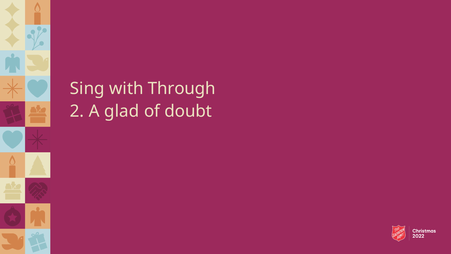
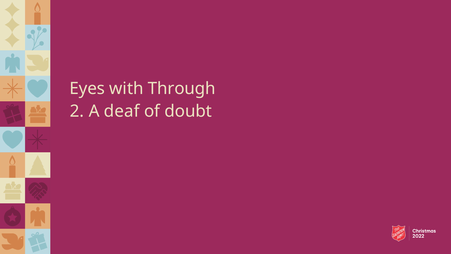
Sing: Sing -> Eyes (87, 88)
glad: glad -> deaf (122, 111)
